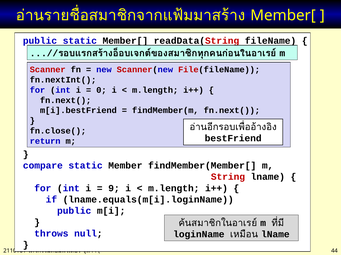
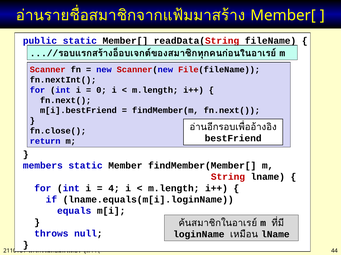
compare: compare -> members (43, 166)
9: 9 -> 4 (114, 189)
public: public -> equals (74, 211)
